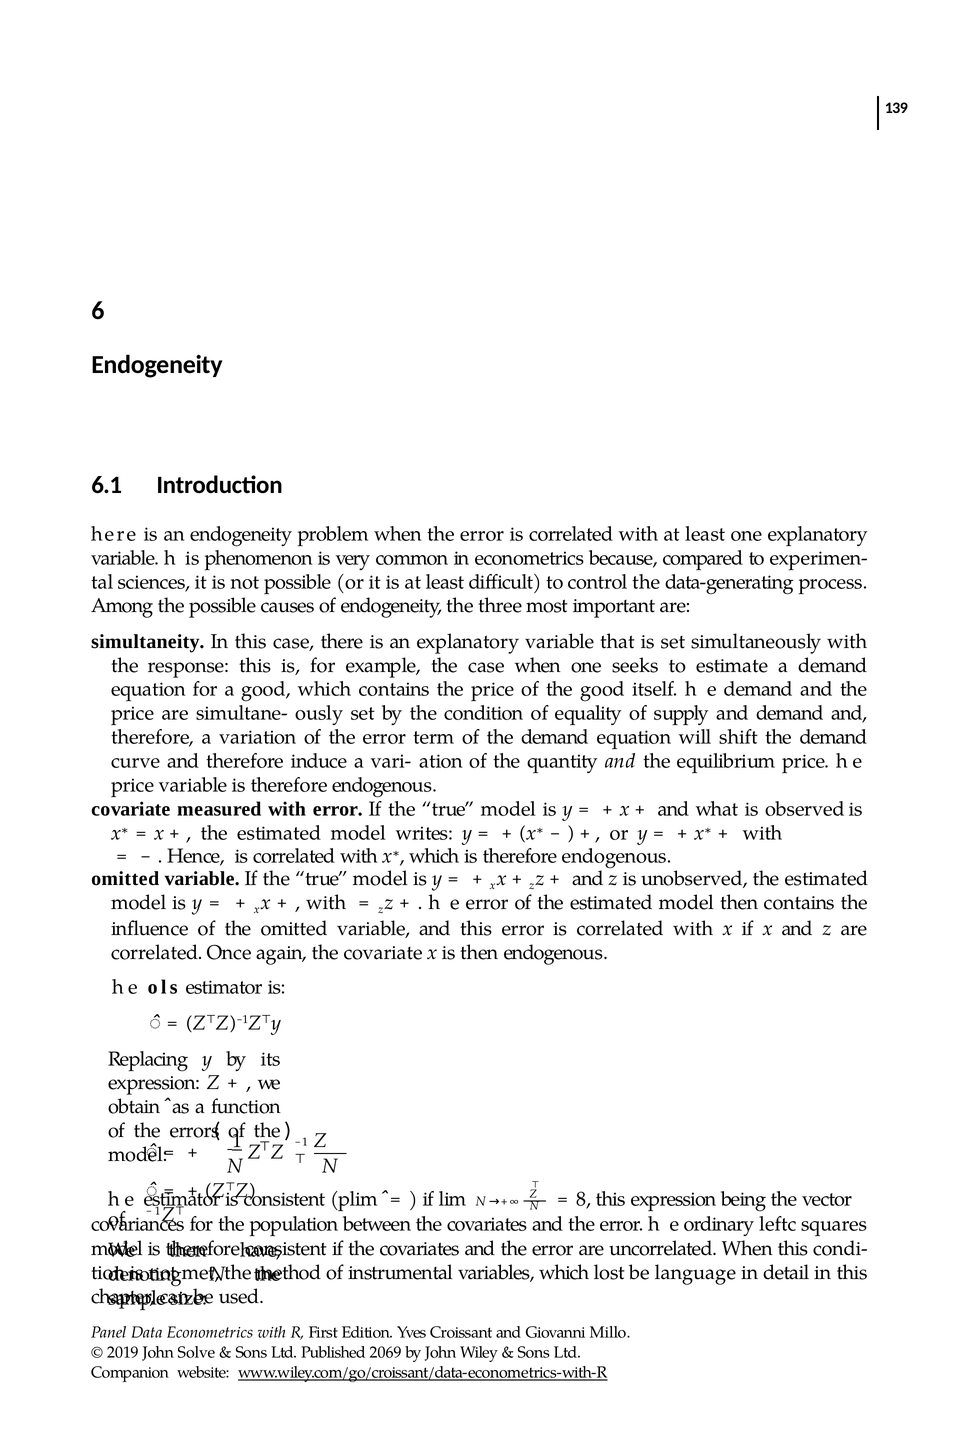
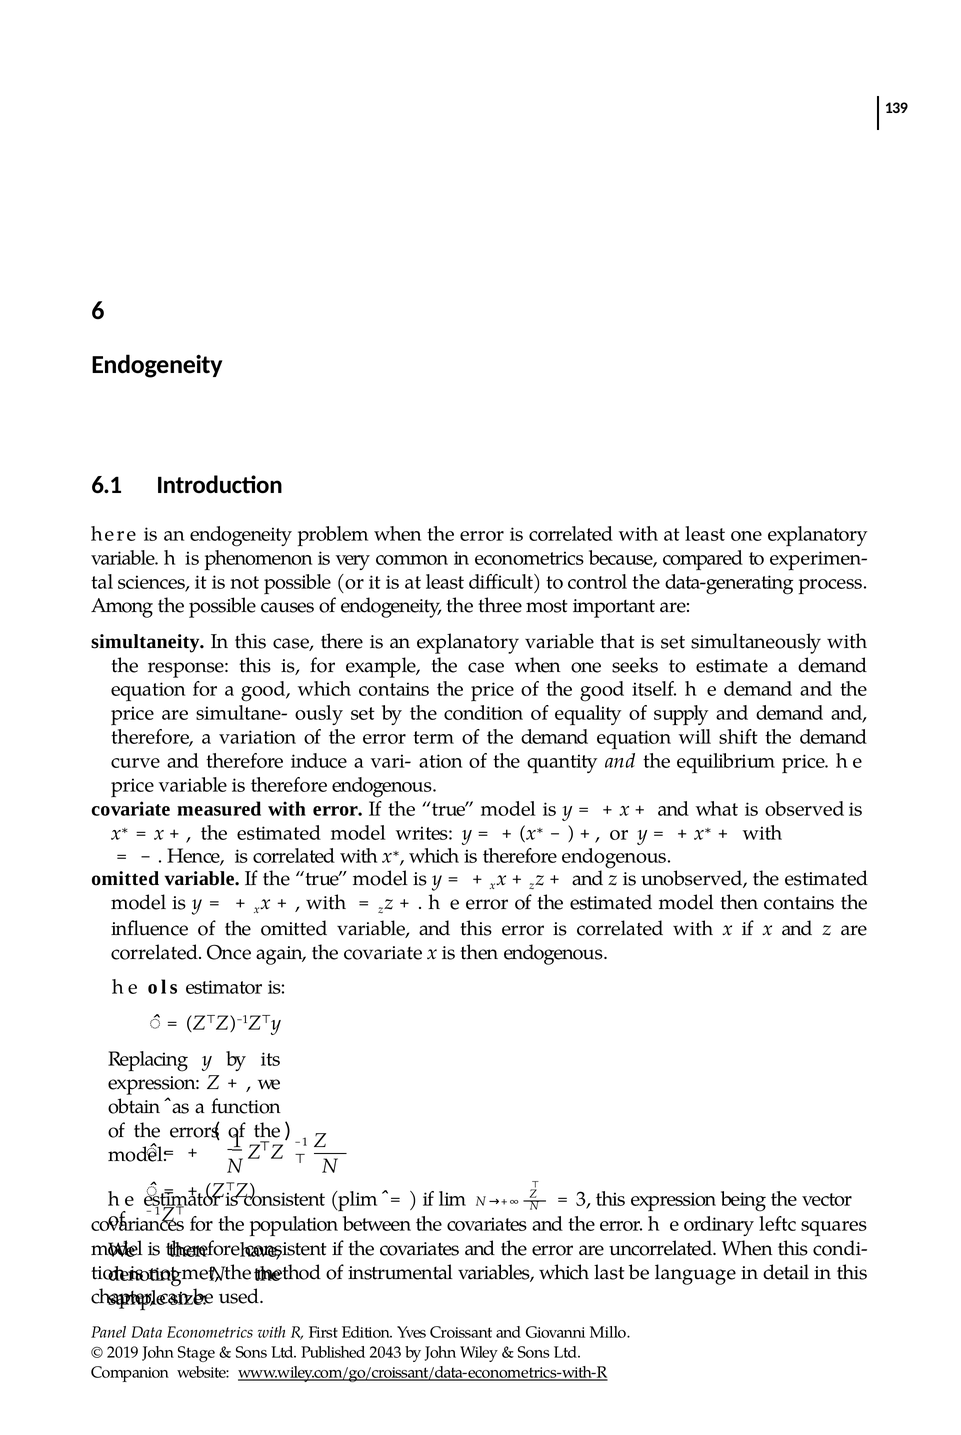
8: 8 -> 3 (584, 1200)
lost: lost -> last (609, 1273)
Solve: Solve -> Stage (197, 1353)
2069: 2069 -> 2043 (386, 1353)
